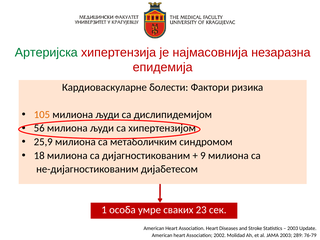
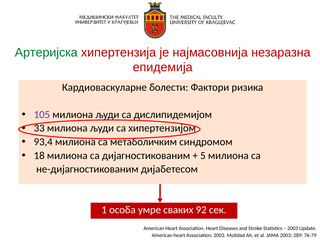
105 colour: orange -> purple (42, 115)
56: 56 -> 33 (39, 128)
25,9: 25,9 -> 93,4 (43, 142)
9: 9 -> 5 (203, 155)
23: 23 -> 92 (201, 210)
